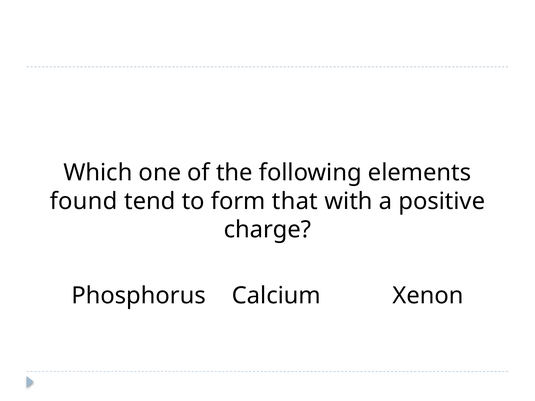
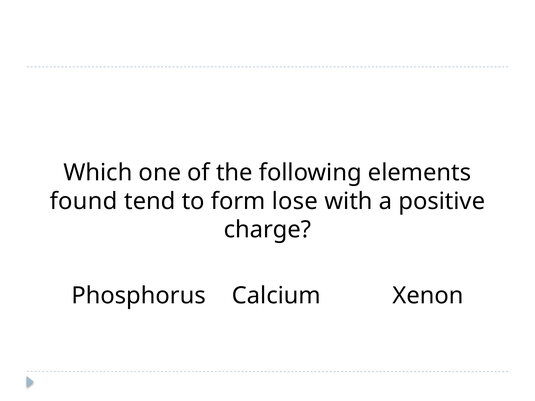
that: that -> lose (295, 201)
